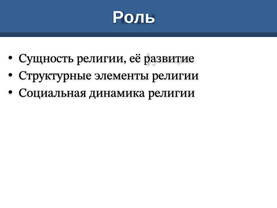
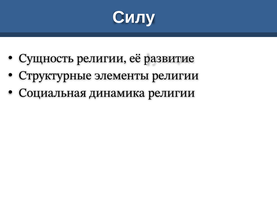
Роль: Роль -> Силу (134, 17)
